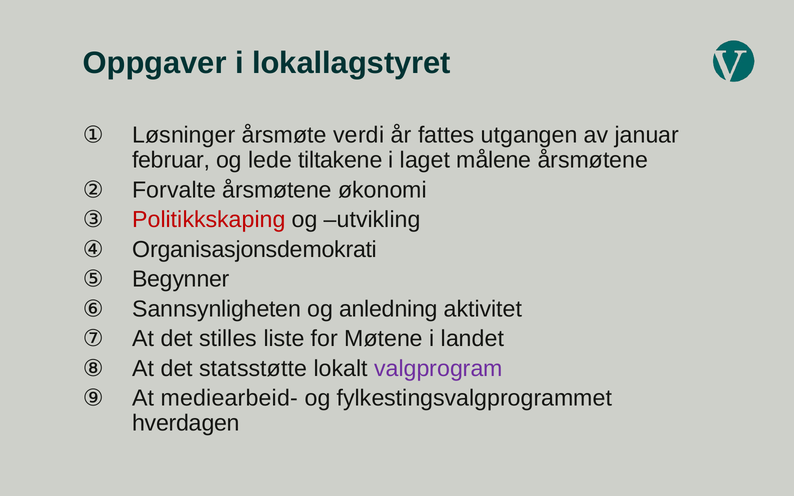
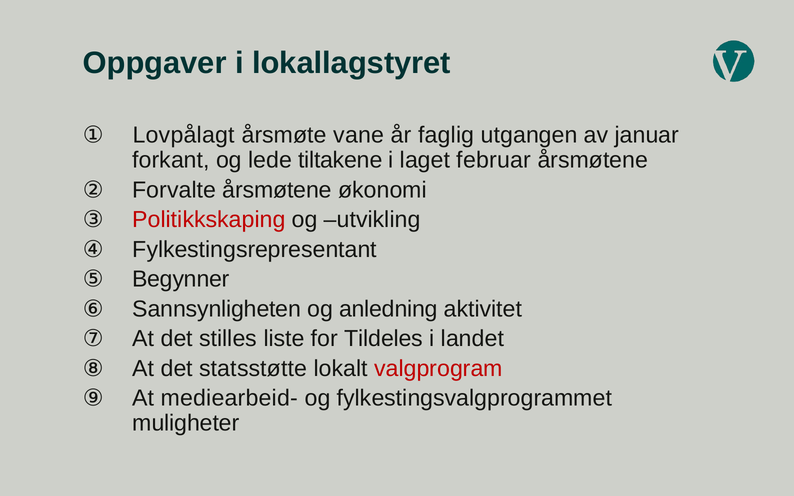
Løsninger: Løsninger -> Lovpålagt (184, 135)
verdi: verdi -> vane (359, 135)
fattes: fattes -> faglig (446, 135)
februar: februar -> forkant (171, 160)
målene: målene -> februar (494, 160)
Organisasjonsdemokrati: Organisasjonsdemokrati -> Fylkestingsrepresentant (255, 250)
Møtene: Møtene -> Tildeles (384, 339)
valgprogram colour: purple -> red (438, 369)
hverdagen: hverdagen -> muligheter (186, 423)
